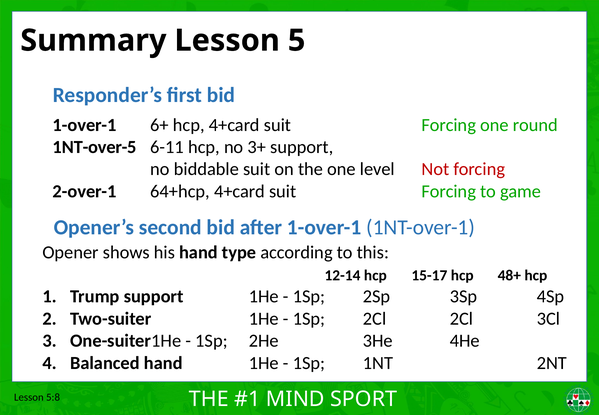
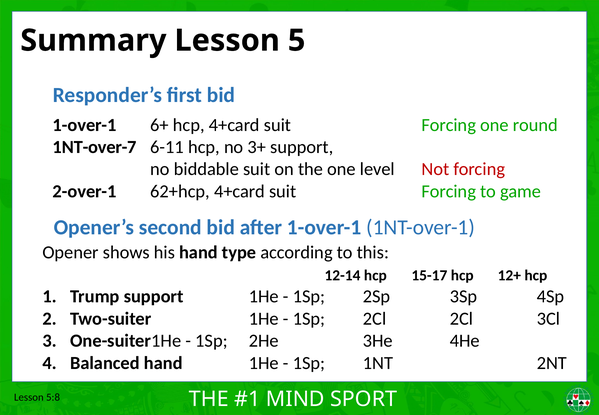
1NT-over-5: 1NT-over-5 -> 1NT-over-7 (95, 147)
64+hcp: 64+hcp -> 62+hcp (180, 191)
48+: 48+ -> 12+ (509, 275)
